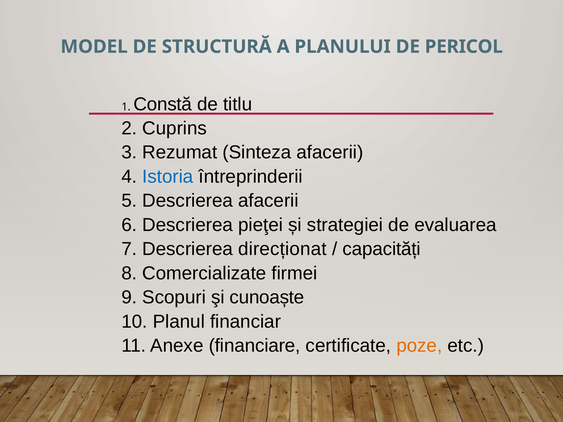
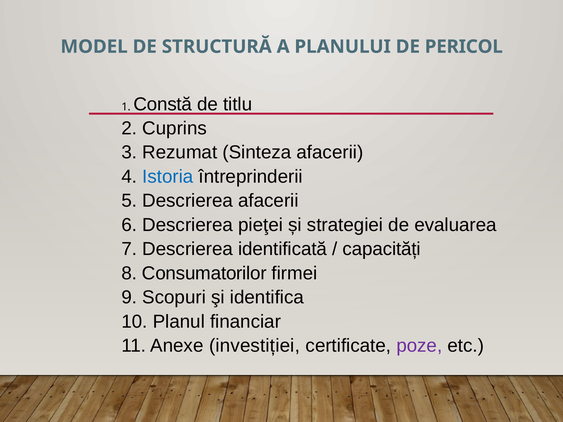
direcționat: direcționat -> identificată (283, 249)
Comercializate: Comercializate -> Consumatorilor (204, 273)
cunoaște: cunoaște -> identifica (267, 298)
financiare: financiare -> investiției (254, 346)
poze colour: orange -> purple (419, 346)
